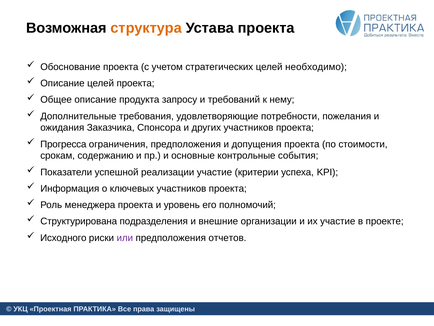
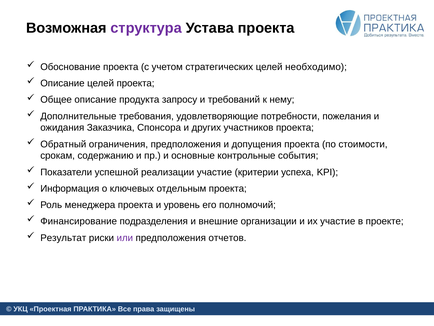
структура colour: orange -> purple (146, 28)
Прогресса: Прогресса -> Обратный (63, 144)
ключевых участников: участников -> отдельным (181, 188)
Структурирована: Структурирована -> Финансирование (79, 221)
Исходного: Исходного -> Результат (63, 237)
